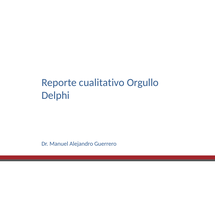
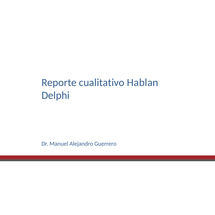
Orgullo: Orgullo -> Hablan (143, 82)
